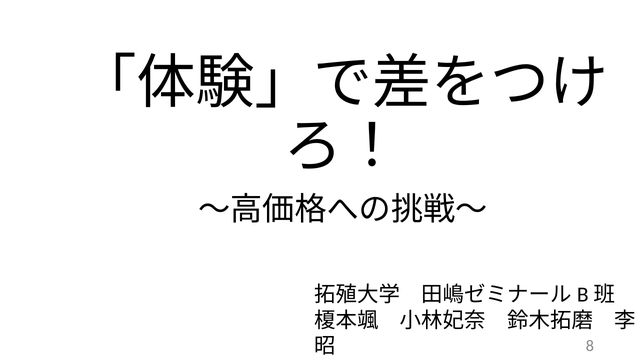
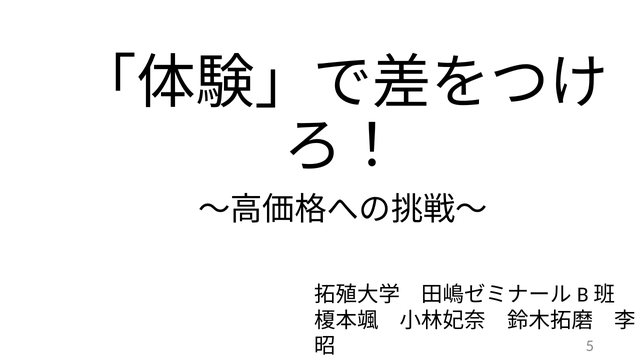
8: 8 -> 5 (590, 346)
